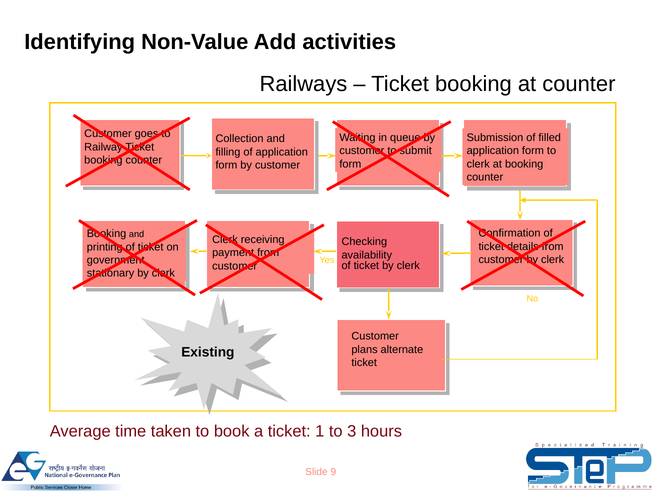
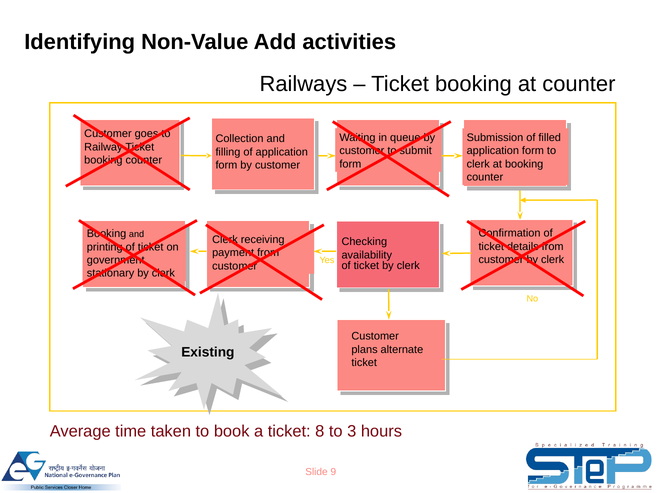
1: 1 -> 8 (320, 432)
